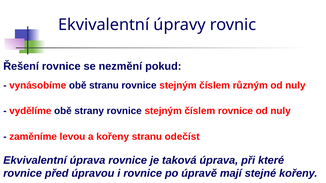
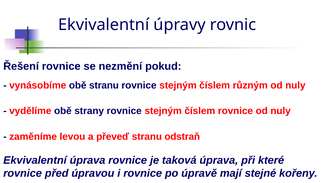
a kořeny: kořeny -> převeď (113, 137)
odečíst: odečíst -> odstraň (182, 137)
